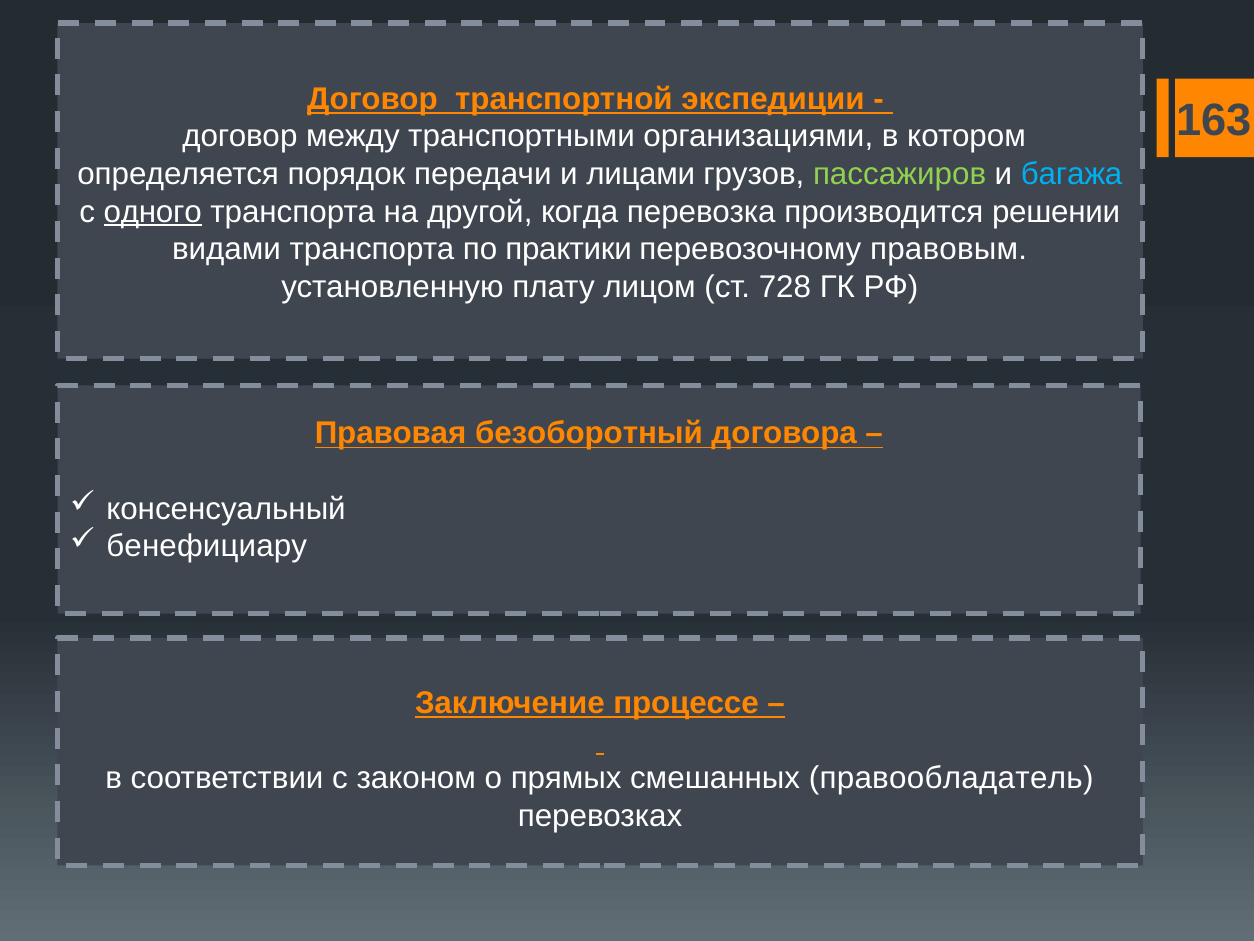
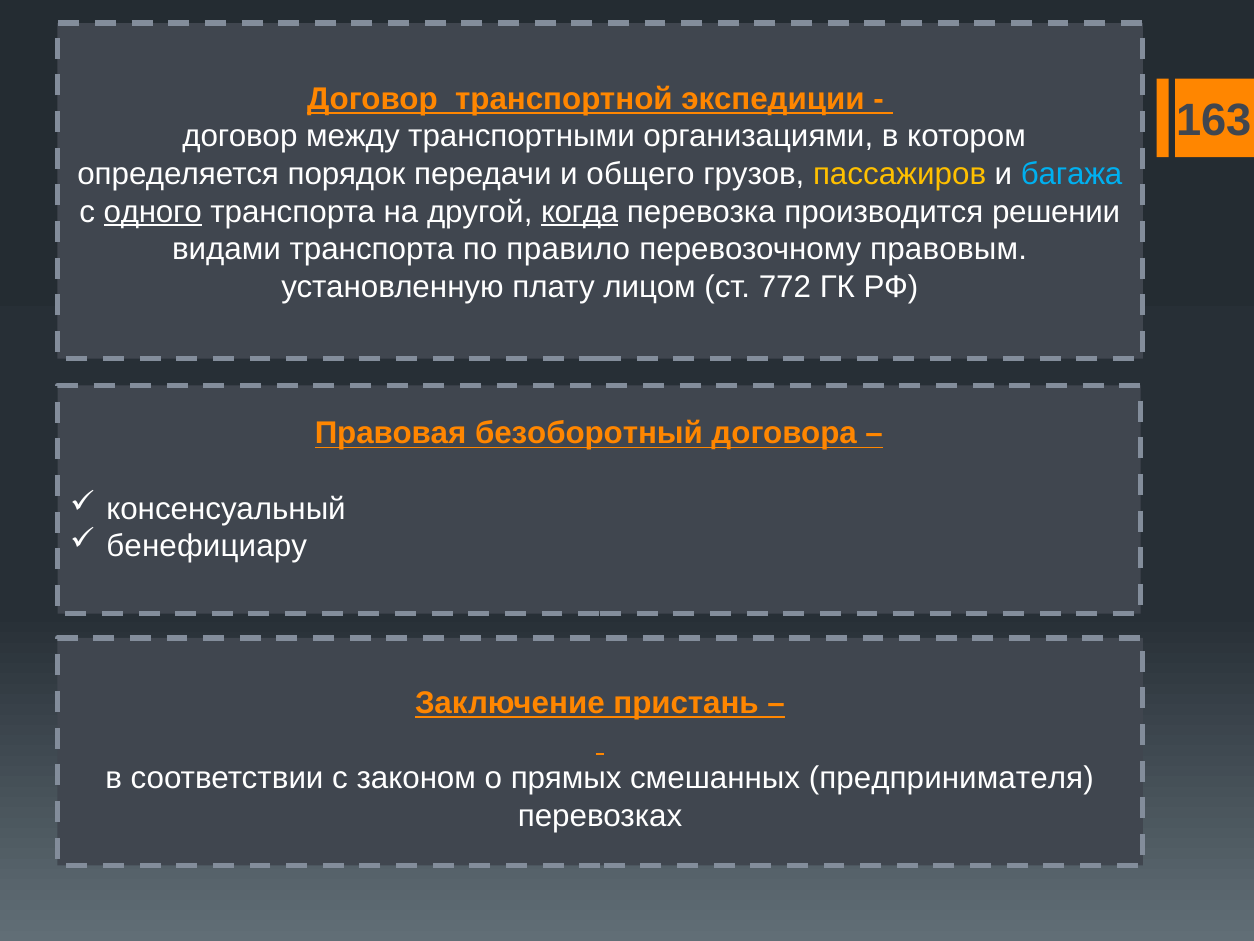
лицами: лицами -> общего (641, 174)
пассажиров colour: light green -> yellow (900, 174)
когда underline: none -> present (580, 212)
практики: практики -> правило (568, 249)
728: 728 -> 772 (785, 287)
процессе: процессе -> пристань (686, 702)
правообладатель: правообладатель -> предпринимателя (951, 778)
